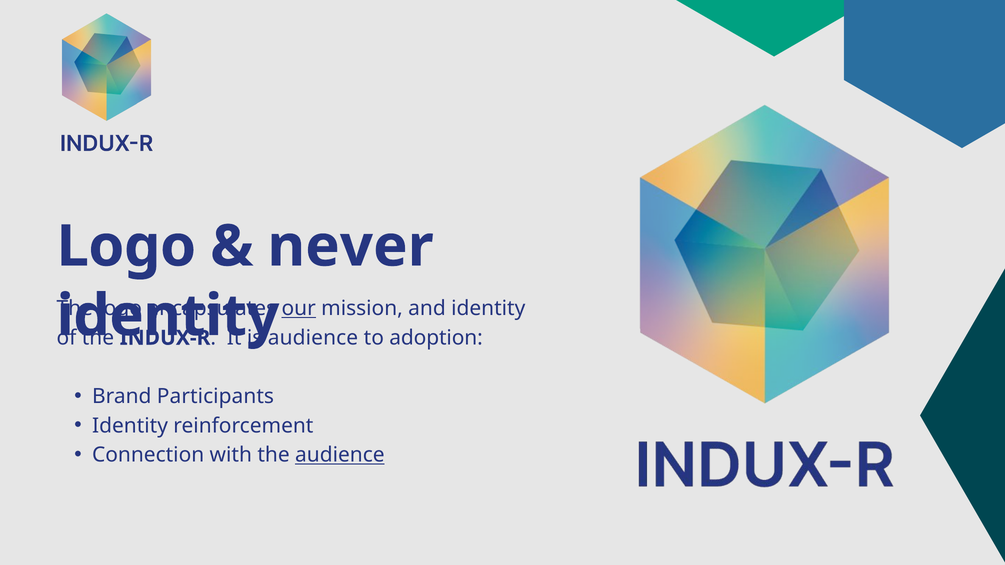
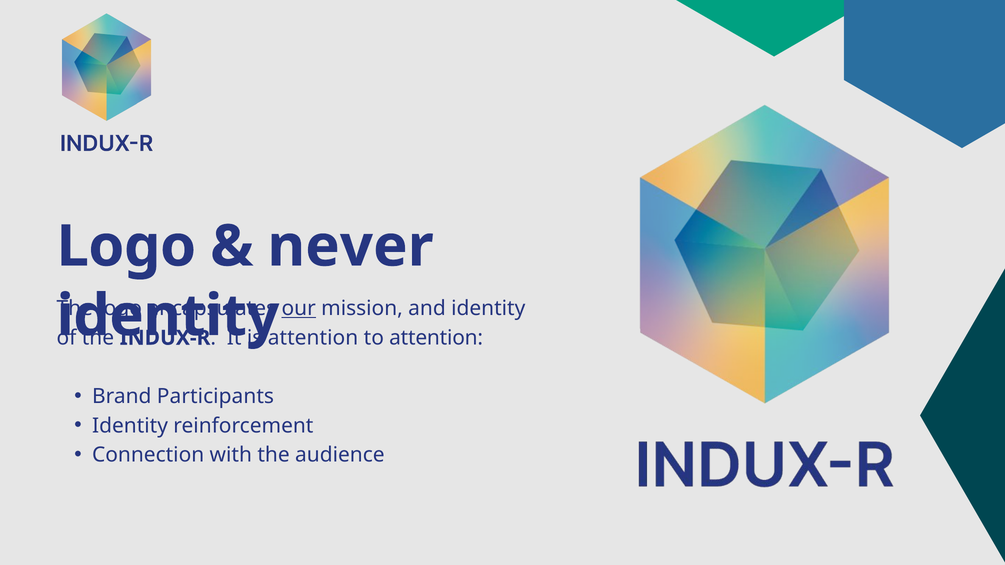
audience: audience -> attention (313, 338)
to adoption: adoption -> attention (436, 338)
audience underline: present -> none (340, 455)
